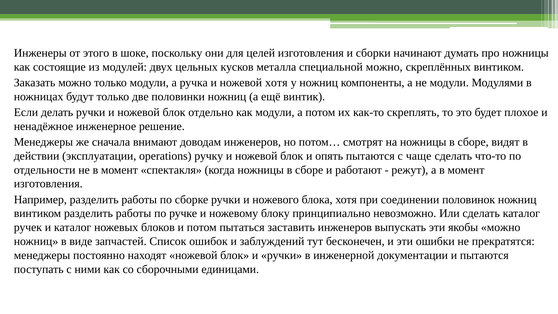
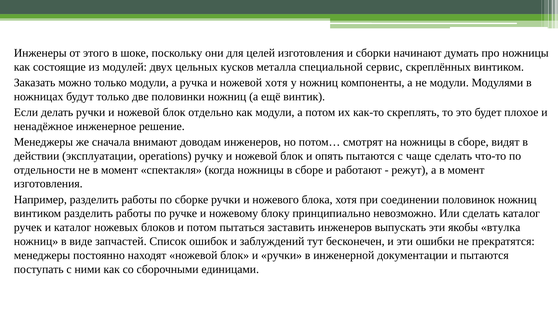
специальной можно: можно -> сервис (384, 67)
якобы можно: можно -> втулка (501, 227)
